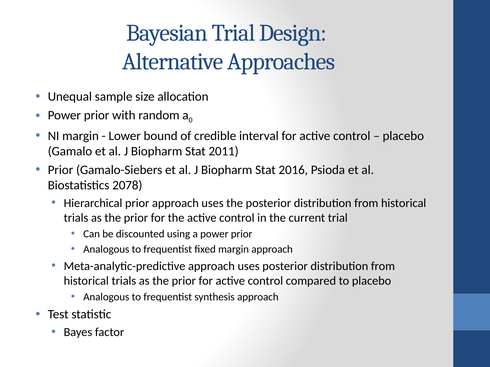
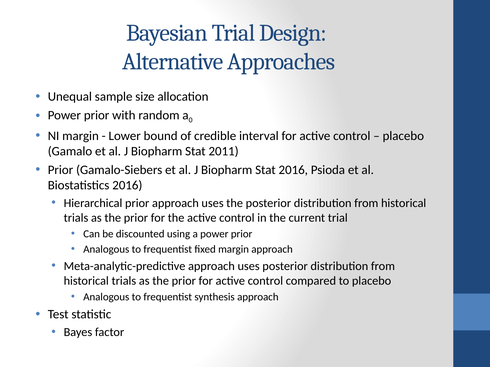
Biostatistics 2078: 2078 -> 2016 (127, 186)
